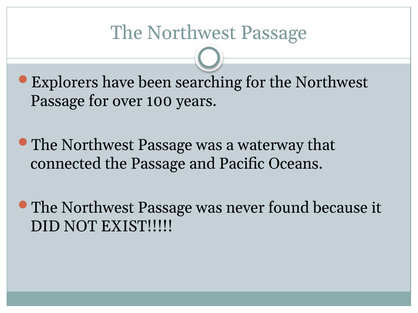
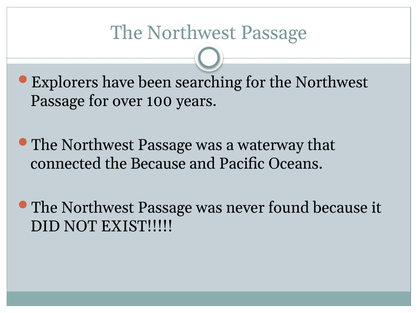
the Passage: Passage -> Because (158, 164)
